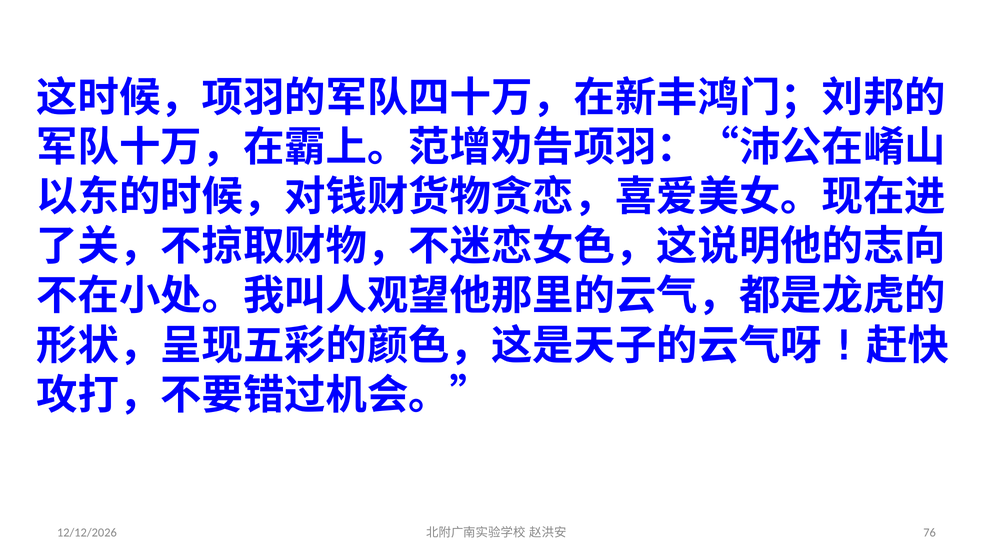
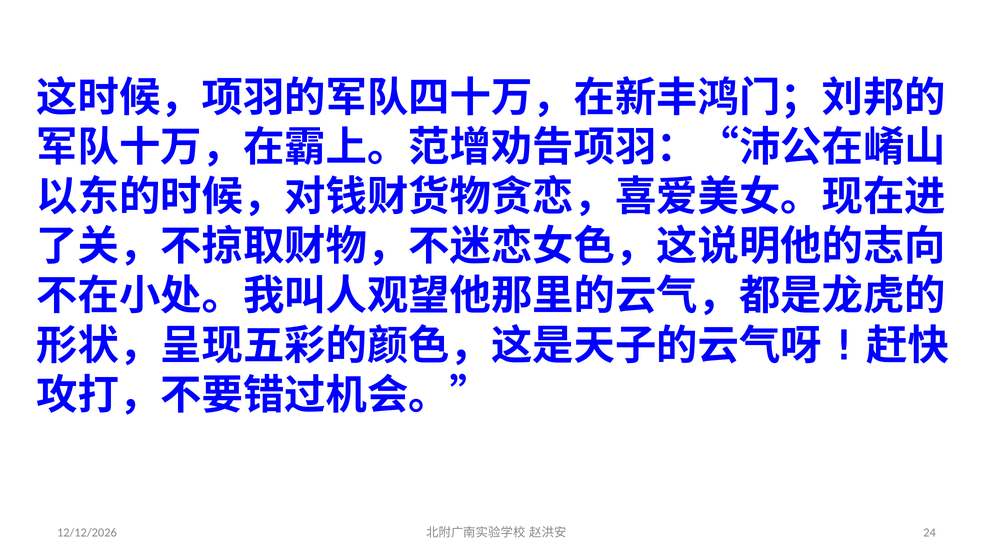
76: 76 -> 24 (930, 533)
